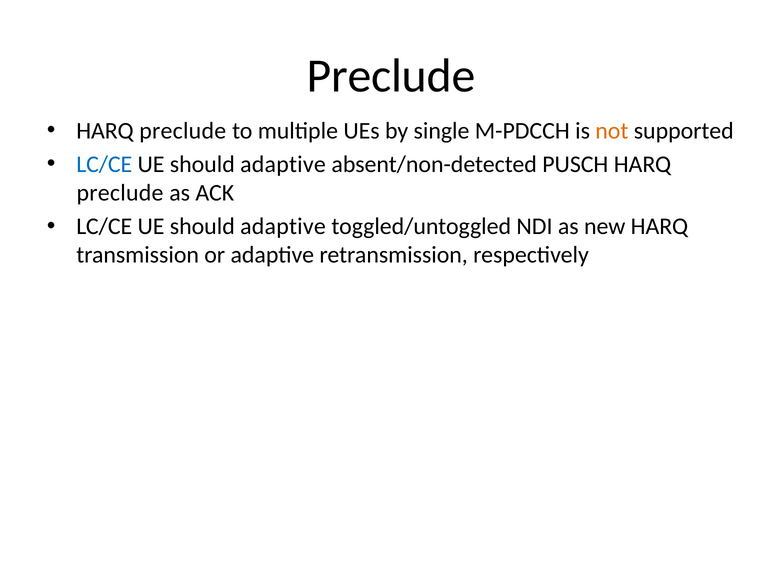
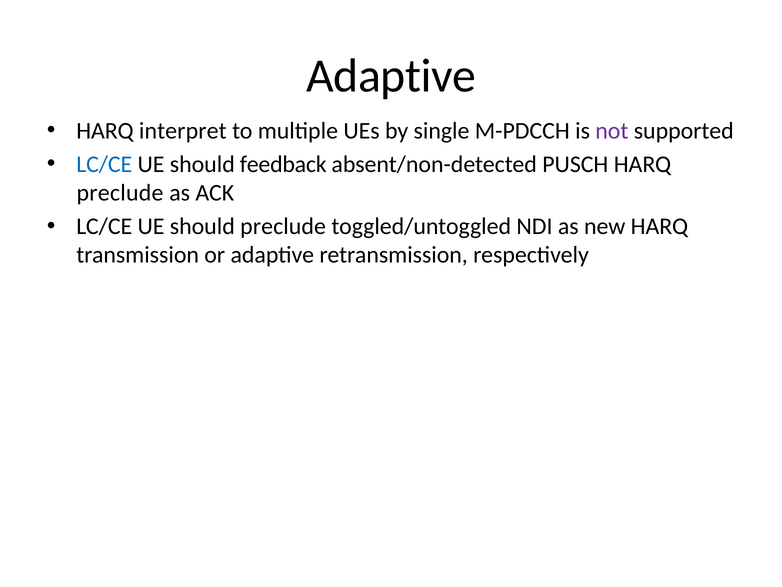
Preclude: Preclude -> Adaptive (391, 76)
preclude: preclude -> interpret (183, 131)
not colour: orange -> purple (612, 131)
adaptive: adaptive -> feedback (283, 164)
adaptive: adaptive -> preclude (283, 226)
